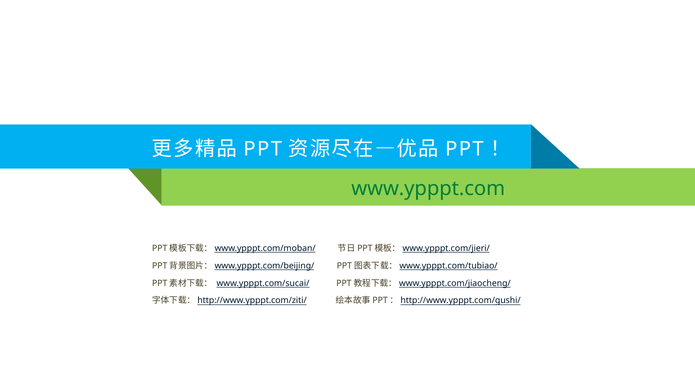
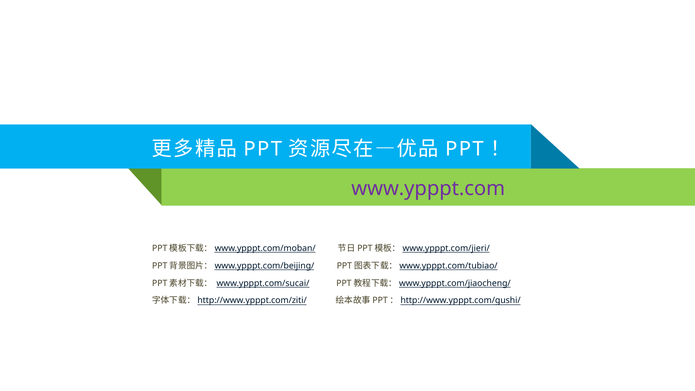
www.ypppt.com colour: green -> purple (428, 188)
